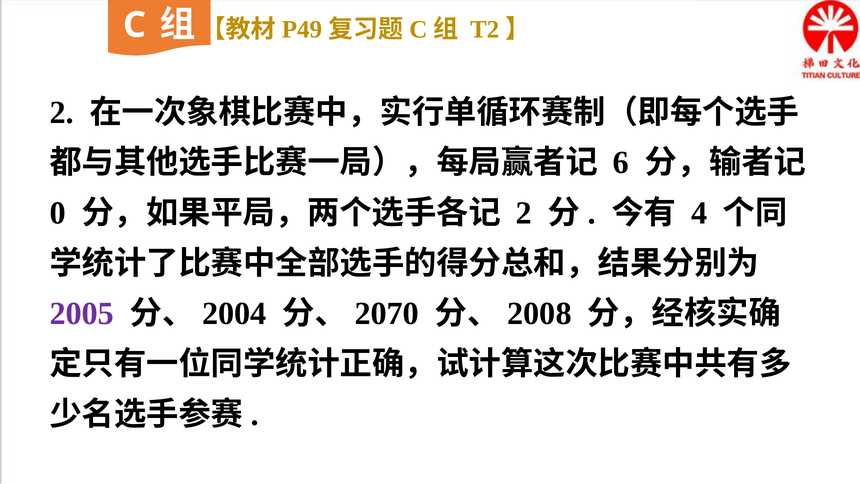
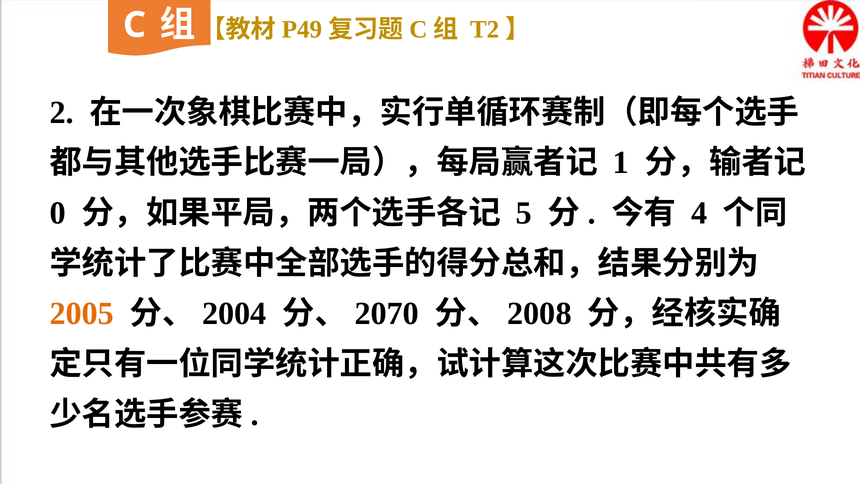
6: 6 -> 1 (621, 163)
2: 2 -> 5 (524, 213)
2005 colour: purple -> orange (82, 314)
